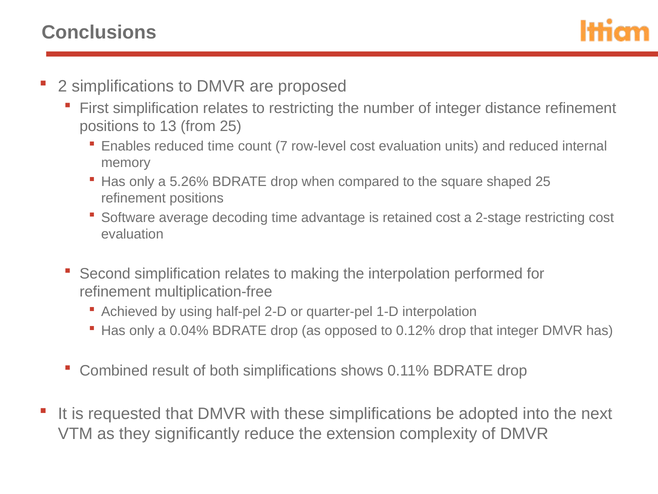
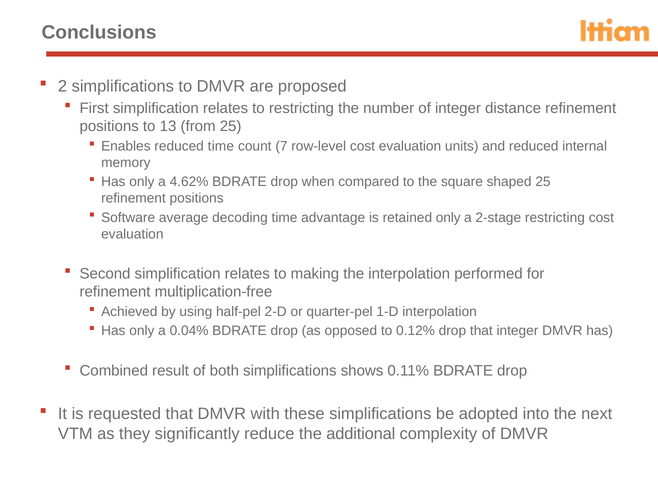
5.26%: 5.26% -> 4.62% (189, 182)
retained cost: cost -> only (448, 217)
extension: extension -> additional (361, 433)
